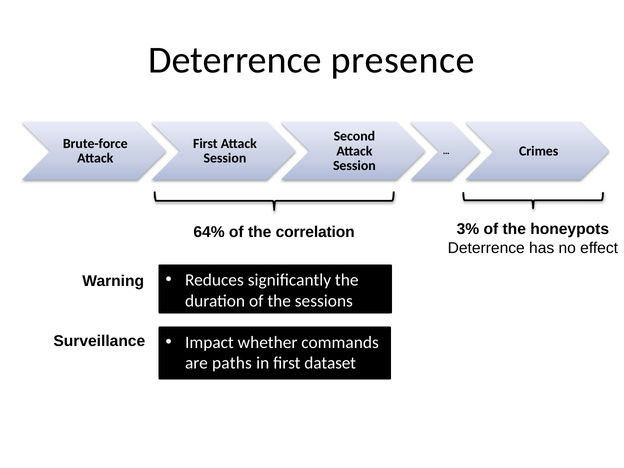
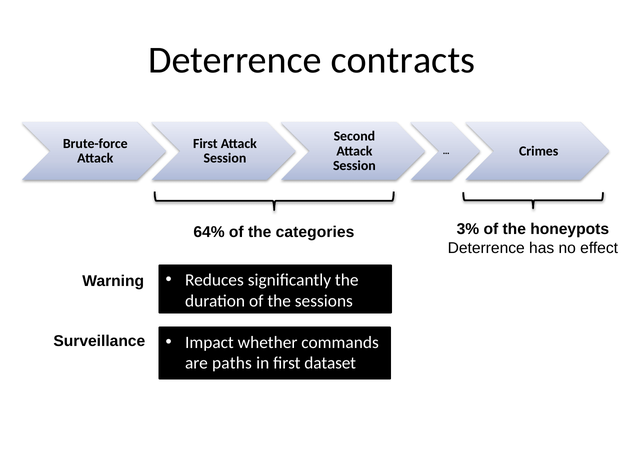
presence: presence -> contracts (403, 60)
correlation: correlation -> categories (315, 232)
